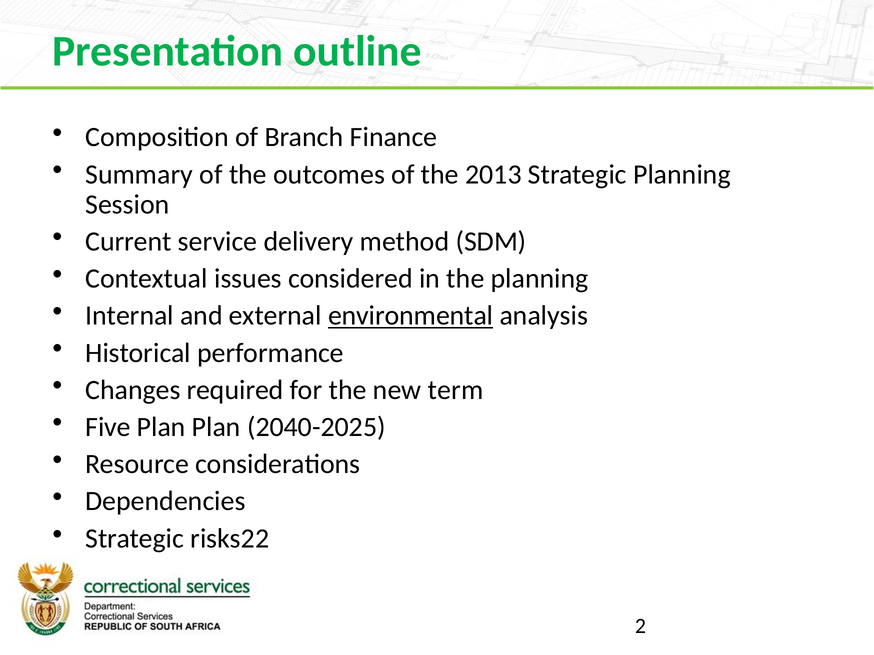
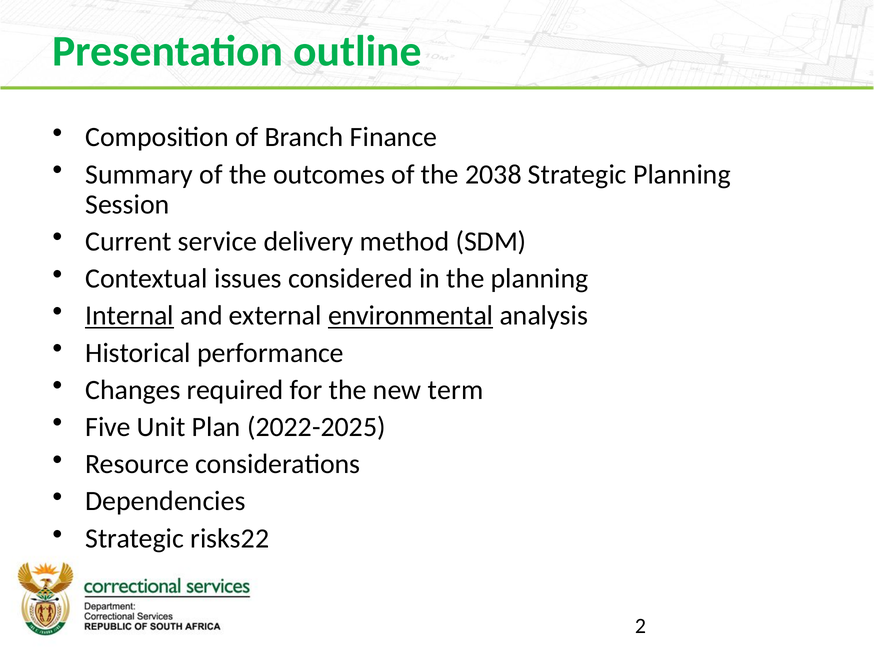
2013: 2013 -> 2038 (493, 174)
Internal underline: none -> present (130, 316)
Five Plan: Plan -> Unit (161, 427)
2040-2025: 2040-2025 -> 2022-2025 (316, 427)
